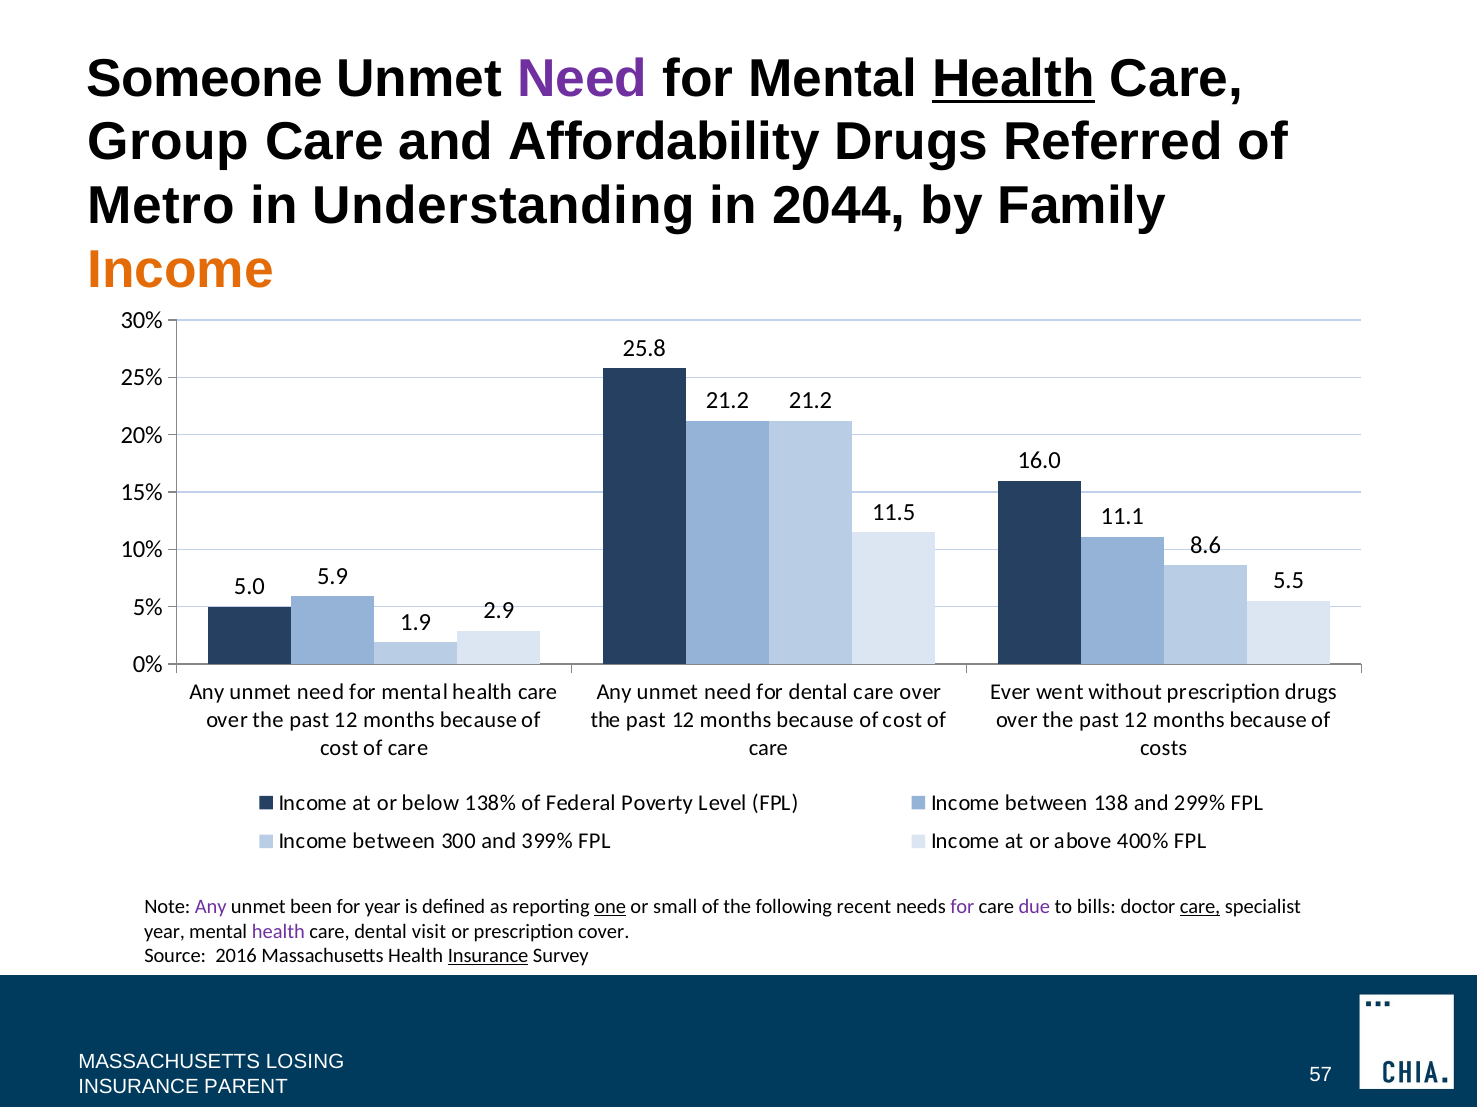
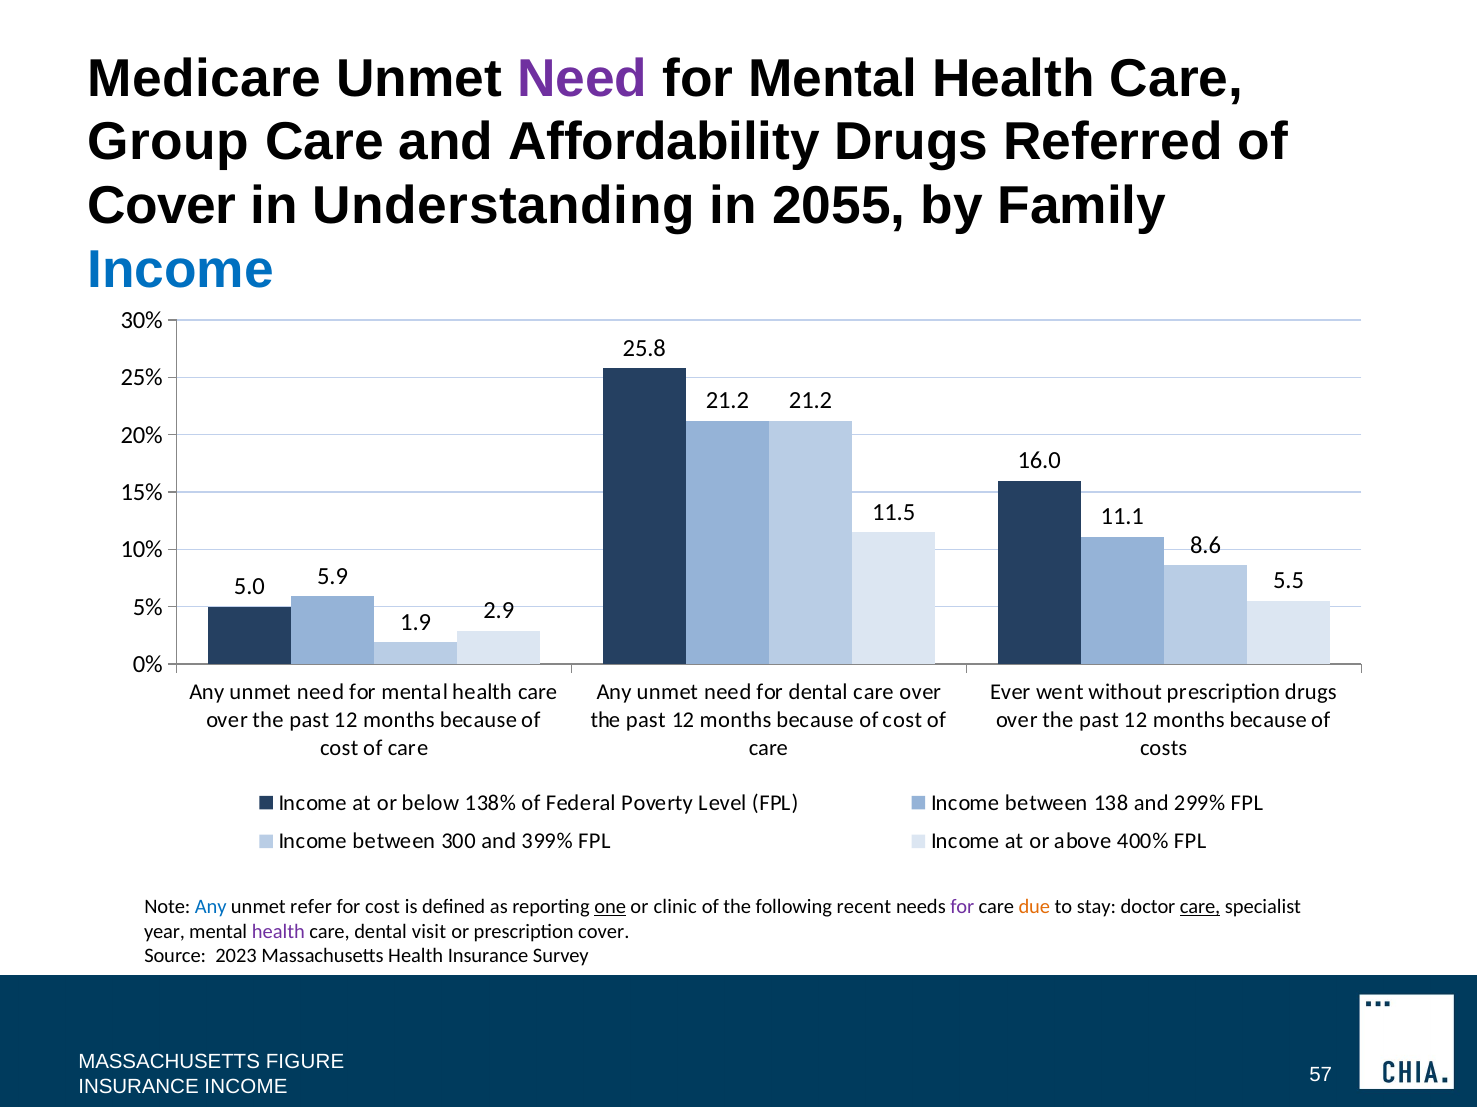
Someone: Someone -> Medicare (204, 79)
Health underline: present -> none (1013, 79)
Metro: Metro -> Cover (162, 206)
2044: 2044 -> 2055 (839, 206)
Income colour: orange -> blue (181, 270)
Any colour: purple -> blue (211, 907)
been: been -> refer (311, 907)
for year: year -> cost (383, 907)
small: small -> clinic (675, 907)
due colour: purple -> orange (1034, 907)
bills: bills -> stay (1096, 907)
2016: 2016 -> 2023 (236, 957)
Insurance underline: present -> none (488, 957)
LOSING: LOSING -> FIGURE (305, 1063)
INSURANCE PARENT: PARENT -> INCOME (246, 1088)
